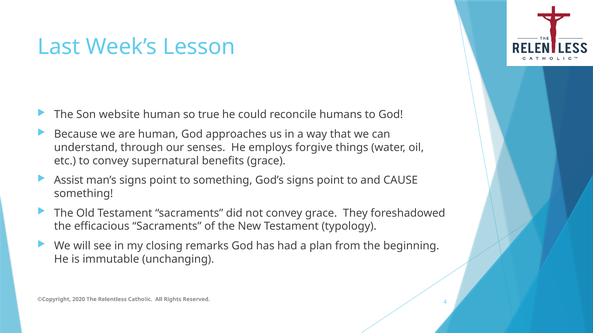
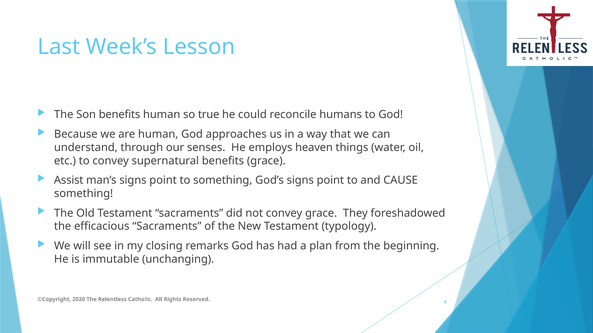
Son website: website -> benefits (120, 115)
forgive: forgive -> heaven (314, 148)
